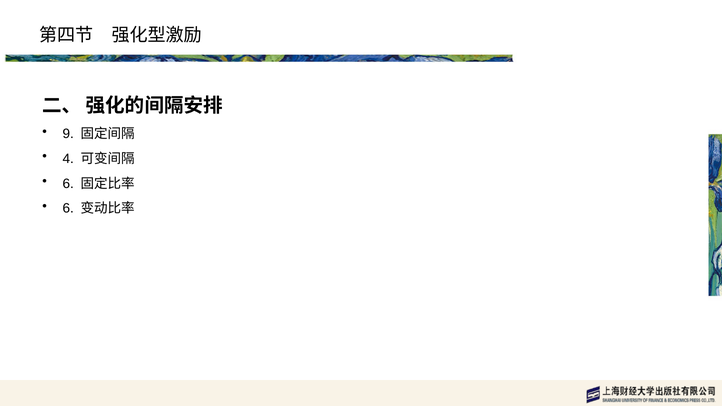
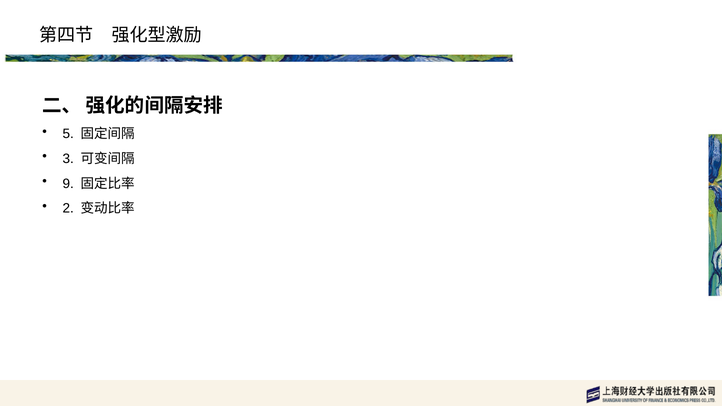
9: 9 -> 5 (68, 134)
4: 4 -> 3 (68, 159)
6: 6 -> 9 (68, 184)
6: 6 -> 2 (68, 208)
